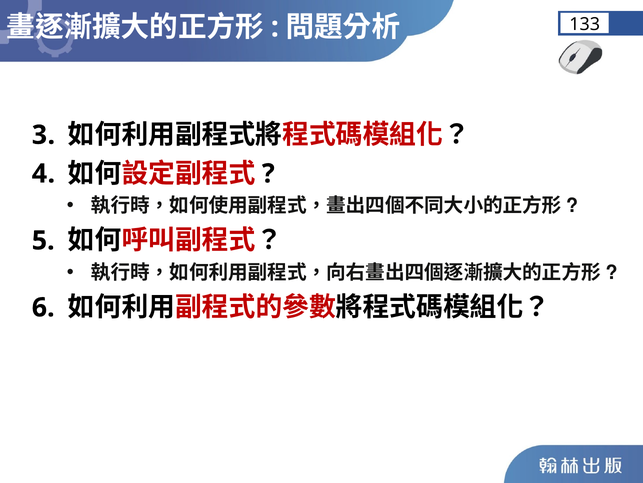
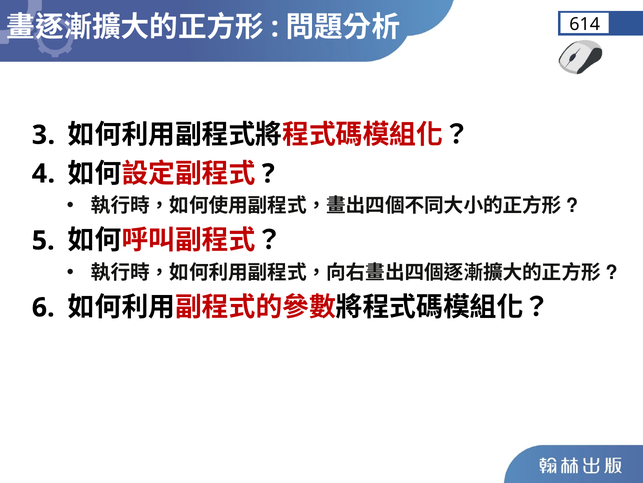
133: 133 -> 614 (585, 24)
